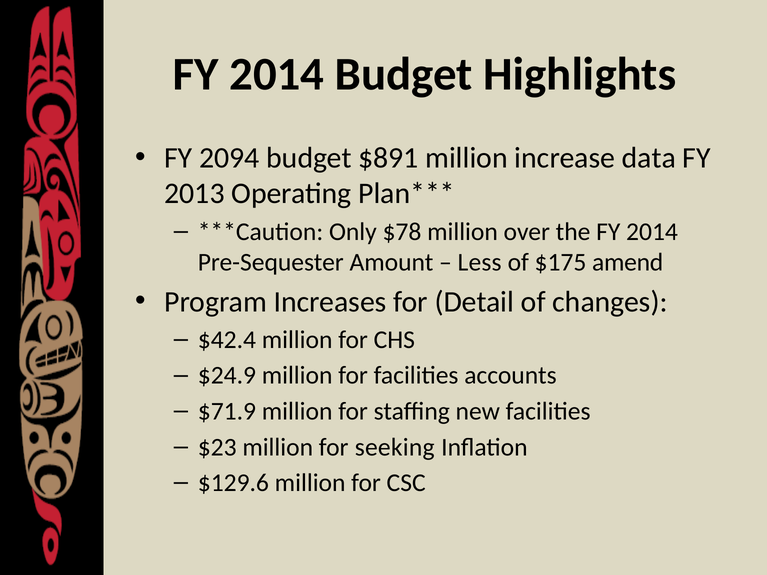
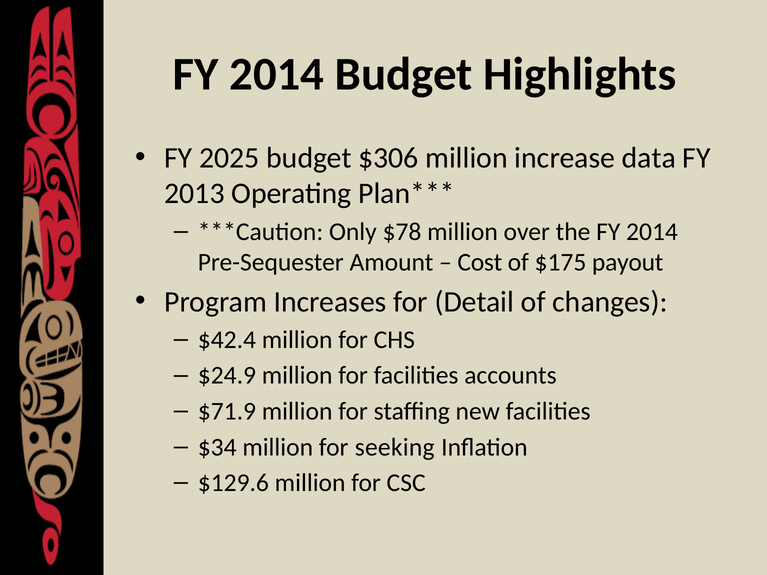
2094: 2094 -> 2025 (229, 158)
$891: $891 -> $306 (388, 158)
Less: Less -> Cost (480, 262)
amend: amend -> payout (628, 262)
$23: $23 -> $34 (217, 447)
